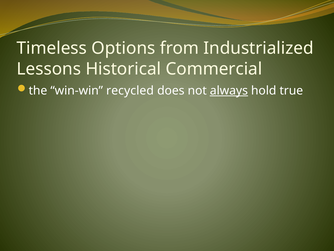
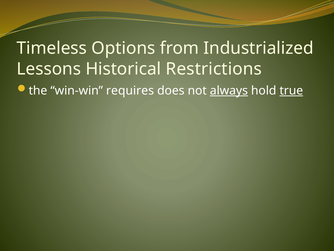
Commercial: Commercial -> Restrictions (214, 69)
recycled: recycled -> requires (130, 90)
true underline: none -> present (291, 90)
